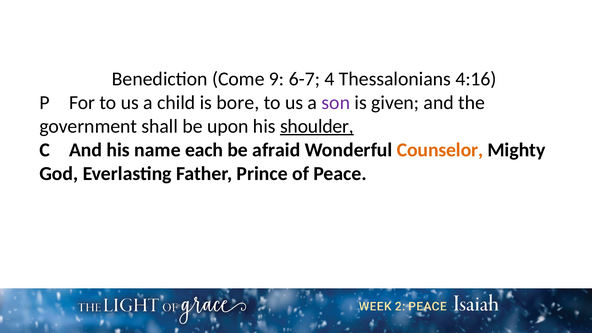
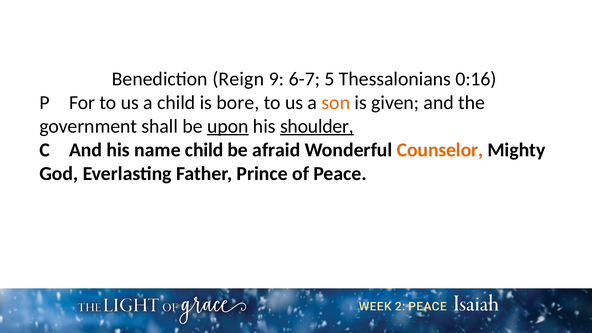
Come: Come -> Reign (238, 79)
4: 4 -> 5 (329, 79)
4:16: 4:16 -> 0:16 (476, 79)
son colour: purple -> orange (336, 103)
upon underline: none -> present (228, 126)
name each: each -> child (204, 150)
